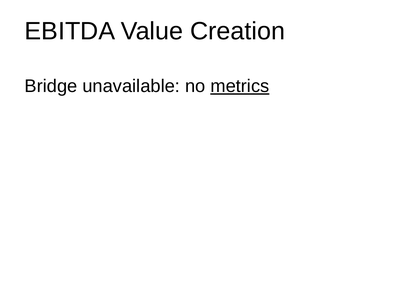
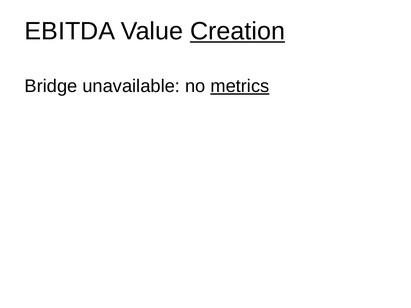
Creation underline: none -> present (238, 31)
